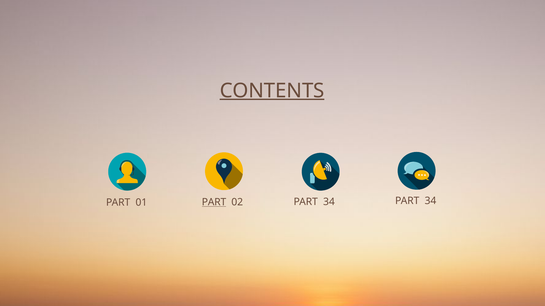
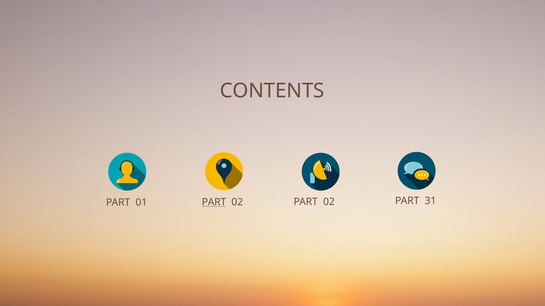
CONTENTS underline: present -> none (272, 91)
02 PART 34: 34 -> 02 (329, 202)
34: 34 -> 31 (430, 201)
